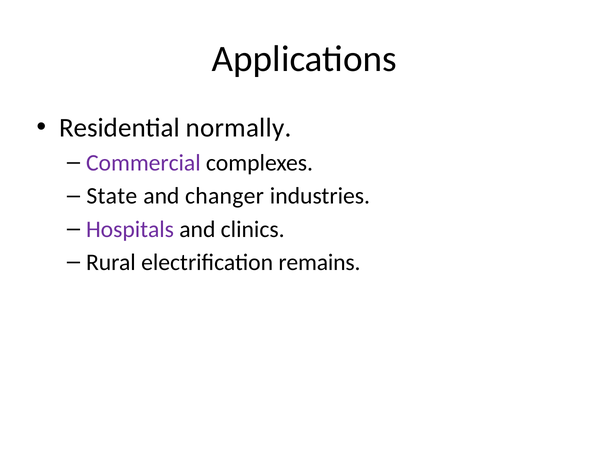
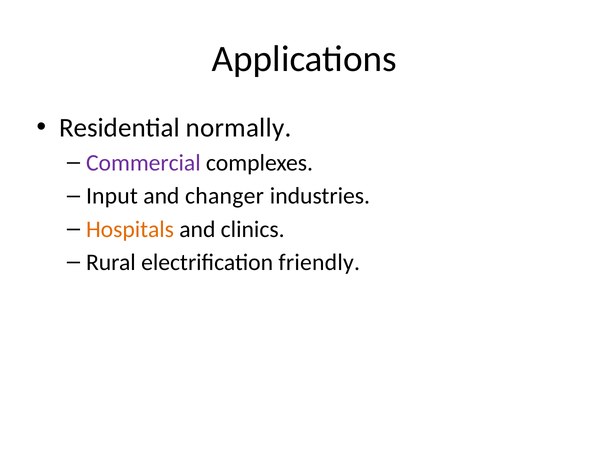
State: State -> Input (112, 196)
Hospitals colour: purple -> orange (130, 229)
remains: remains -> friendly (319, 262)
